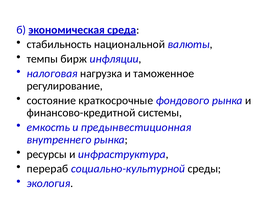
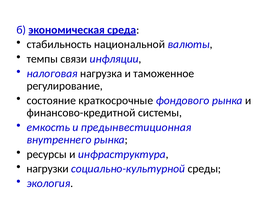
бирж: бирж -> связи (74, 59)
перераб: перераб -> нагрузки (48, 168)
